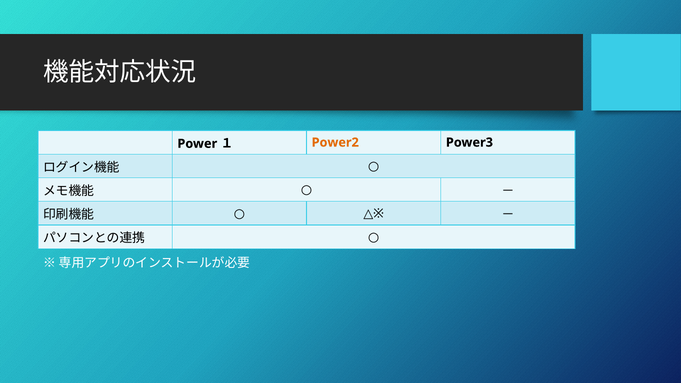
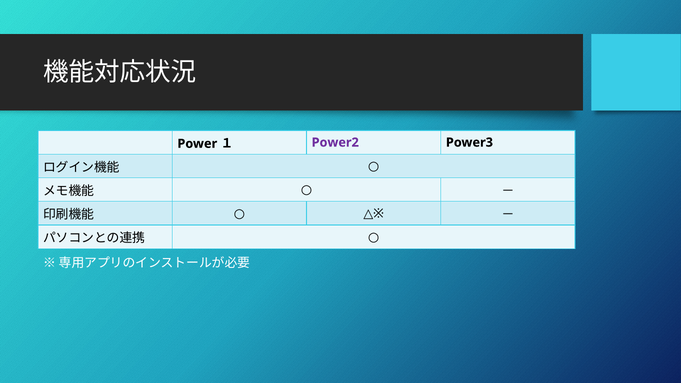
Power2 colour: orange -> purple (335, 142)
